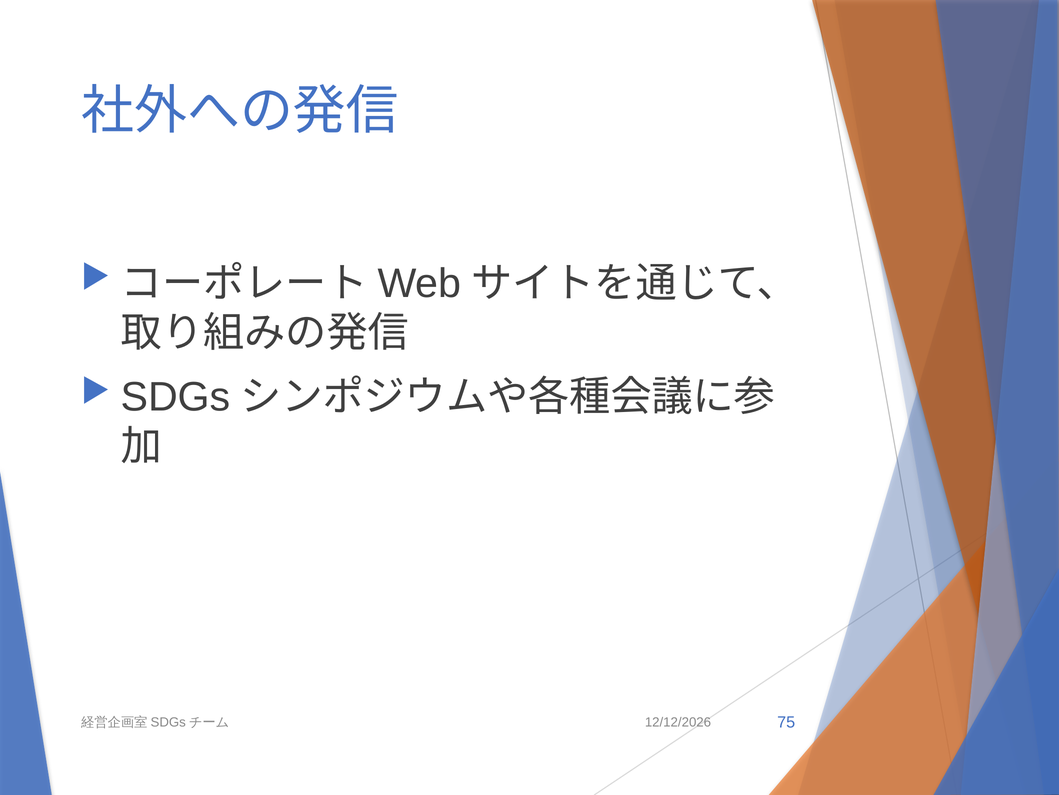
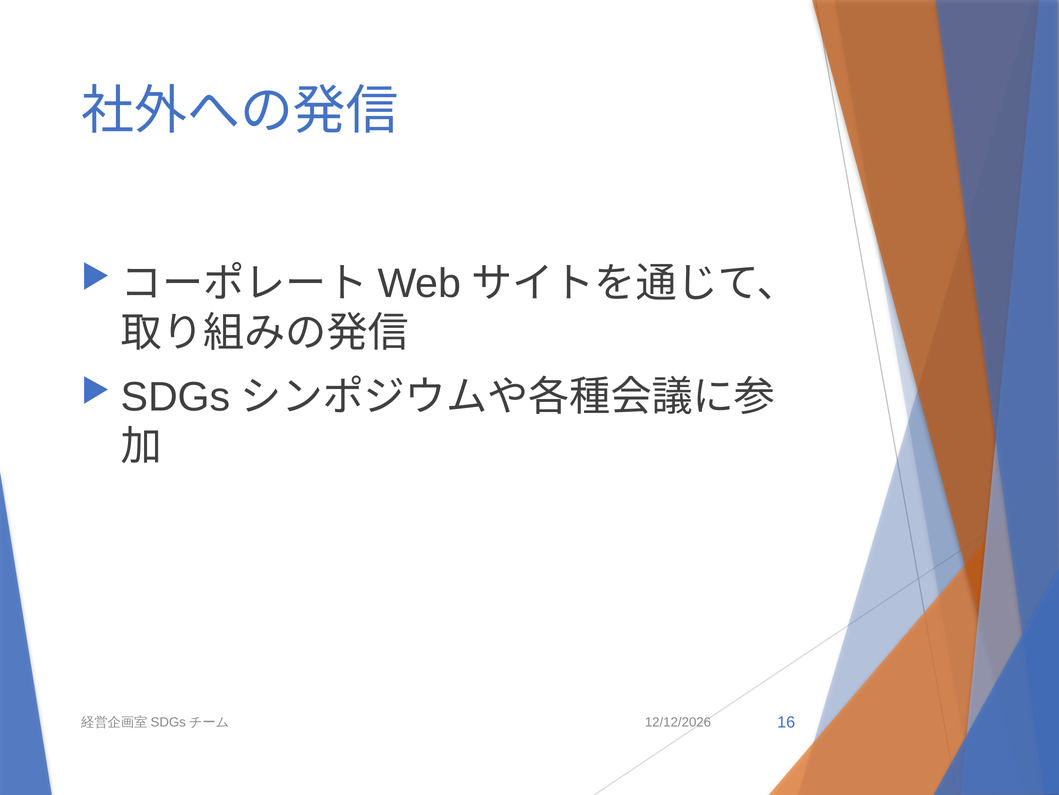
75: 75 -> 16 (786, 722)
